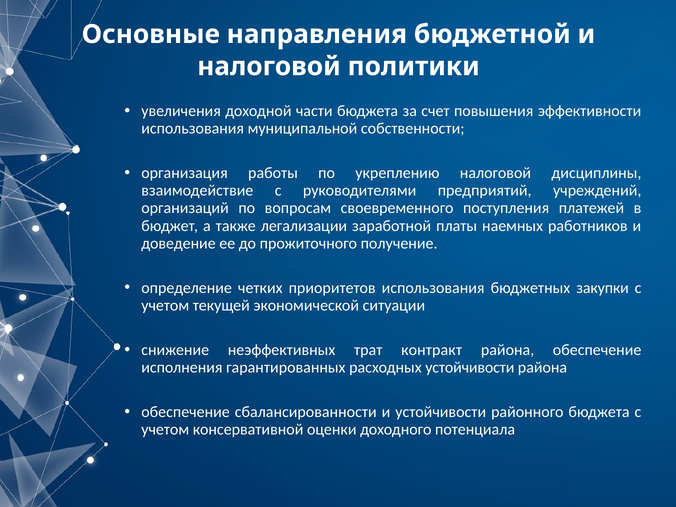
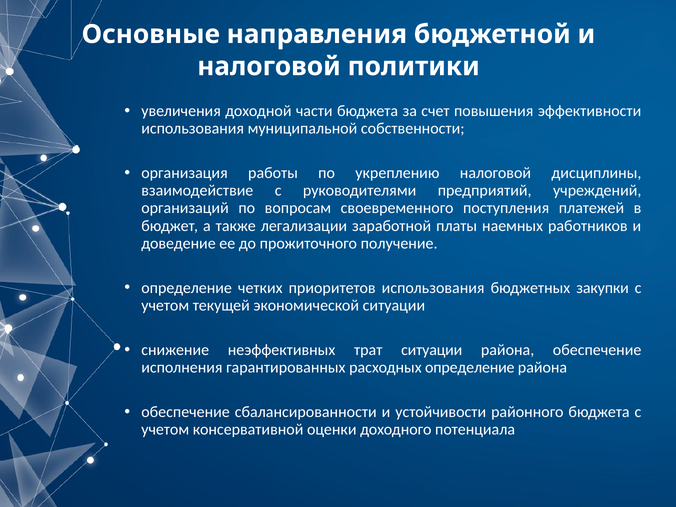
трат контракт: контракт -> ситуации (432, 350)
расходных устойчивости: устойчивости -> определение (470, 367)
